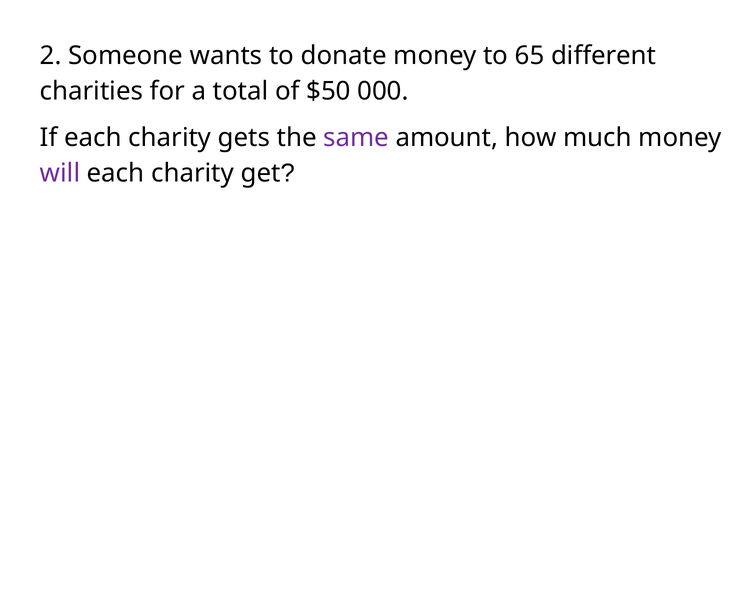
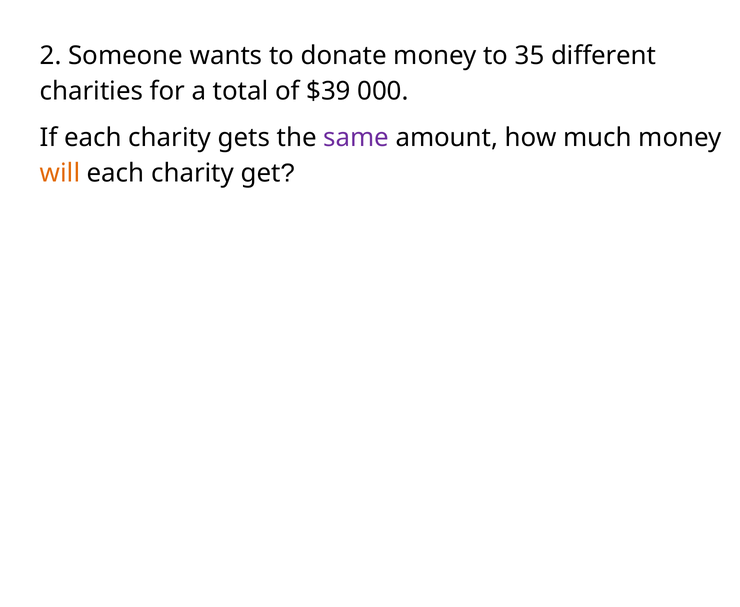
65: 65 -> 35 (530, 56)
$50: $50 -> $39 (328, 91)
will colour: purple -> orange (60, 173)
